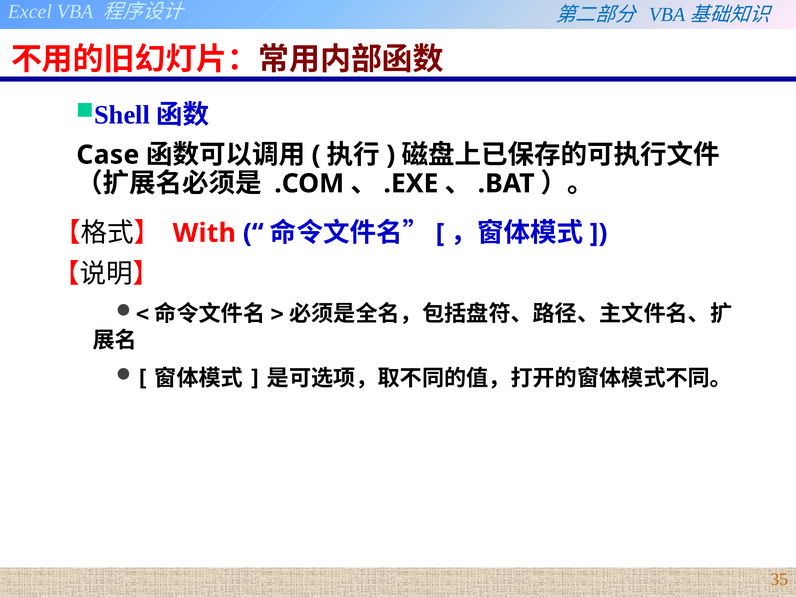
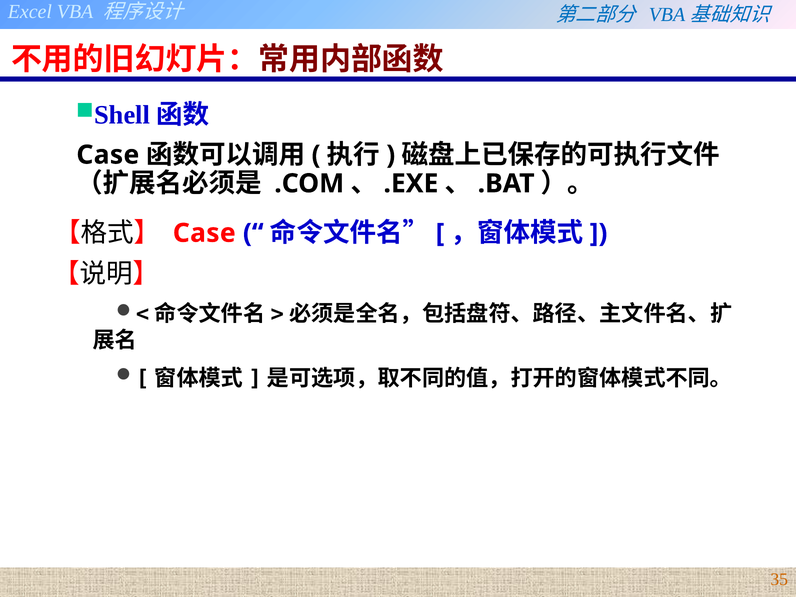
With: With -> Case (204, 233)
